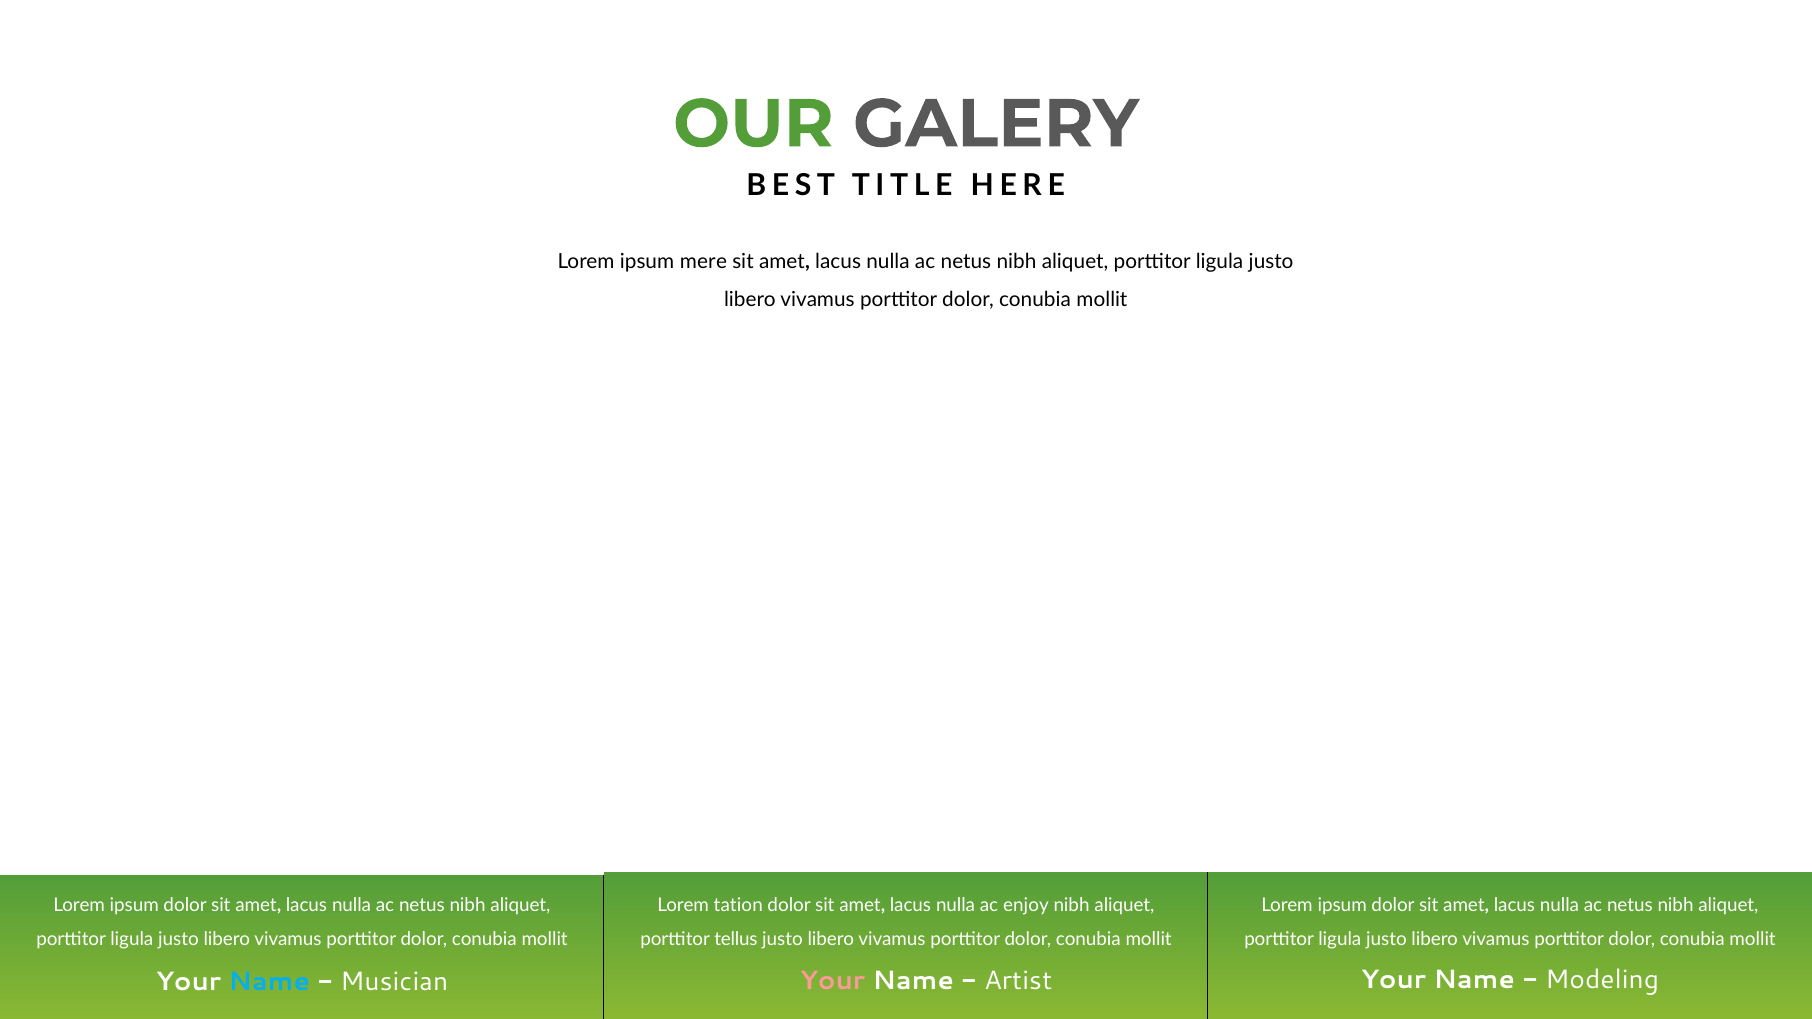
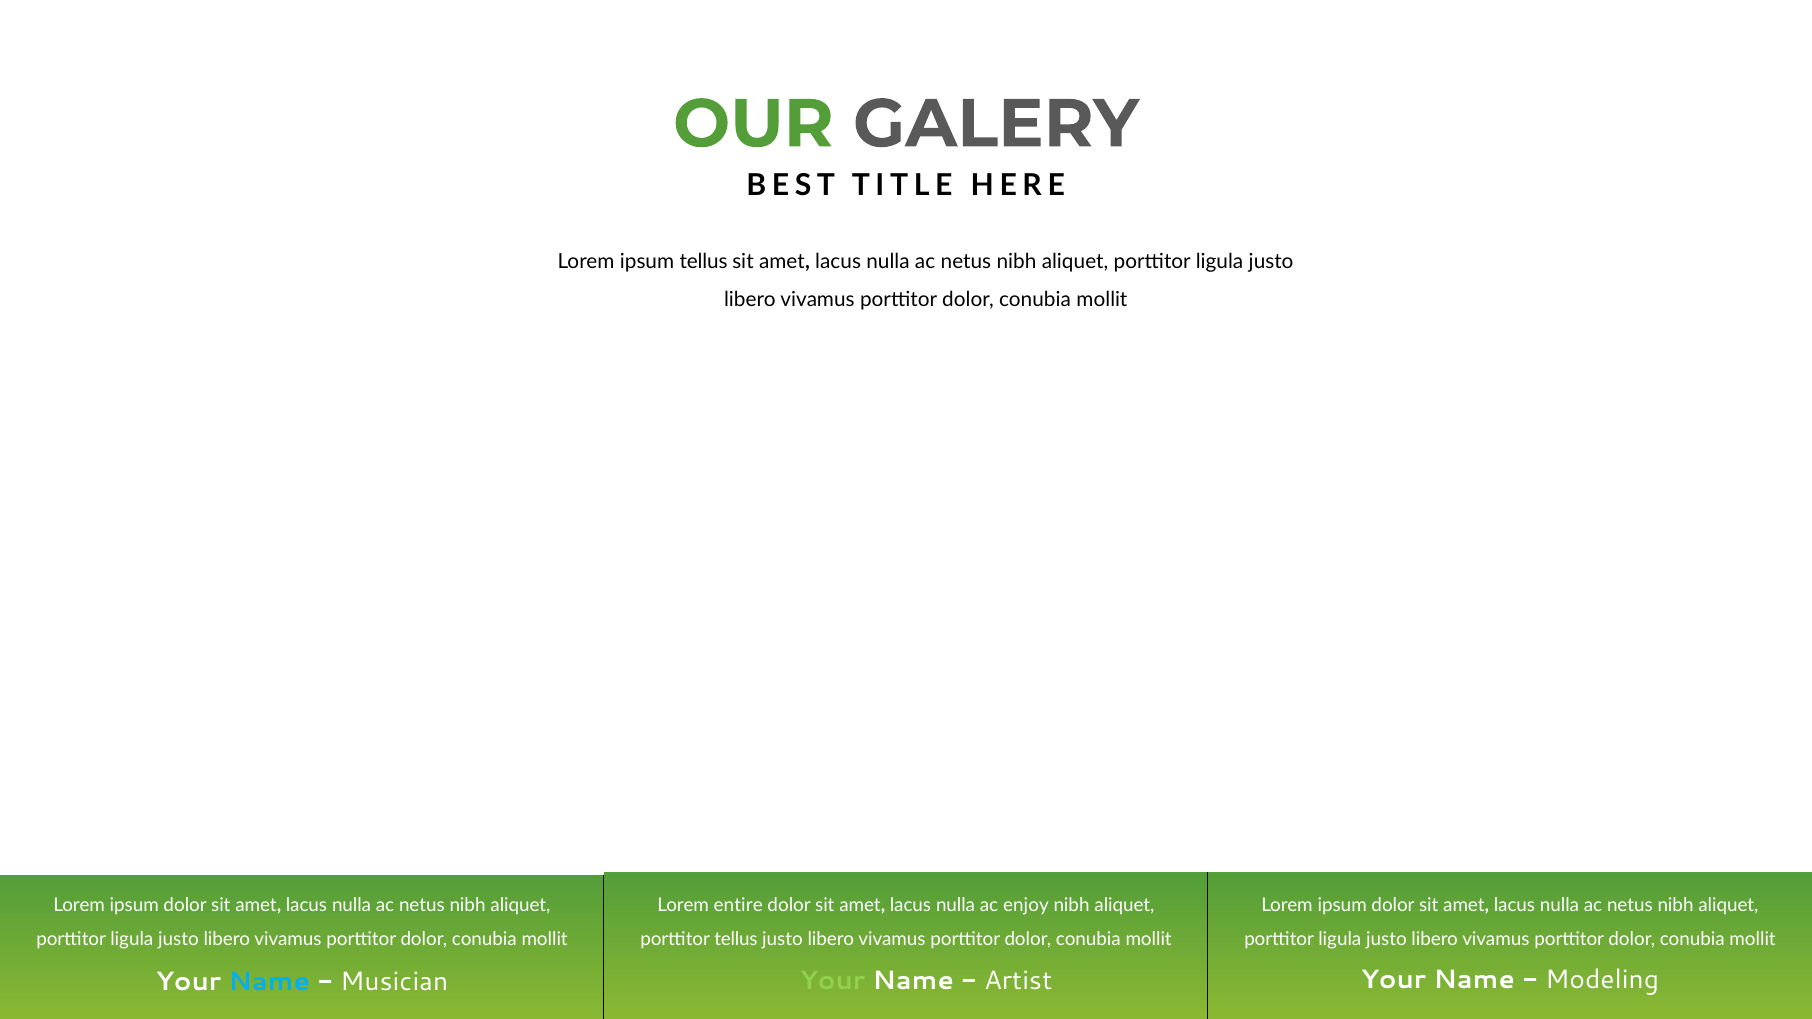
ipsum mere: mere -> tellus (704, 262)
tation: tation -> entire (738, 905)
Your colour: pink -> light green (832, 981)
